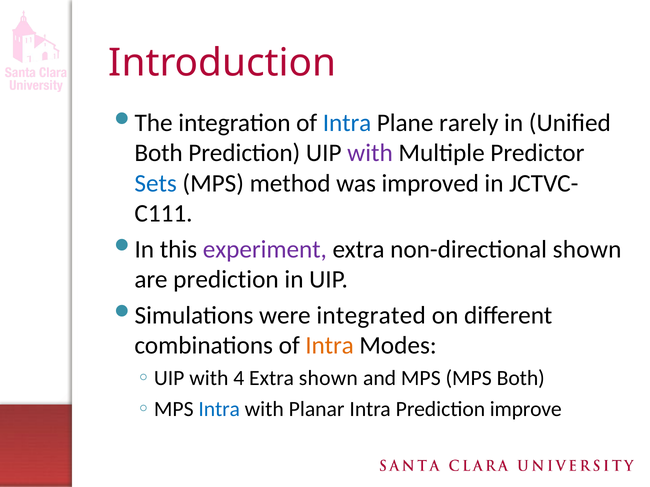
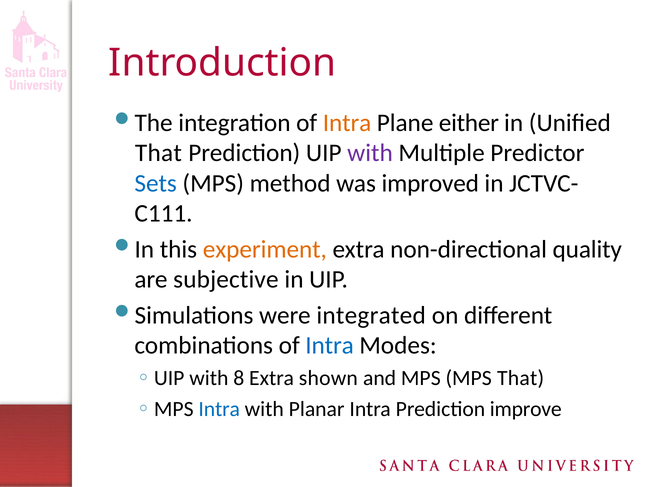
Intra colour: blue -> orange (347, 123)
rarely: rarely -> either (469, 123)
Both: Both -> That (158, 153)
experiment colour: purple -> orange (265, 250)
non-directional shown: shown -> quality (587, 250)
are prediction: prediction -> subjective (226, 280)
Intra colour: orange -> blue (330, 346)
4: 4 -> 8 (239, 379)
MPS Both: Both -> That (521, 379)
